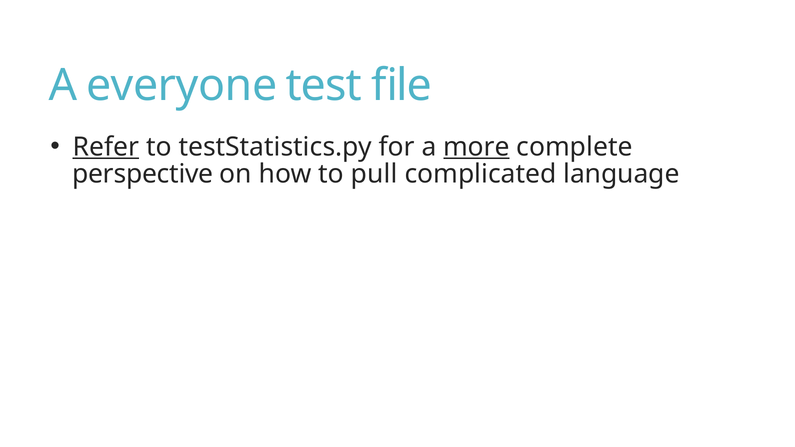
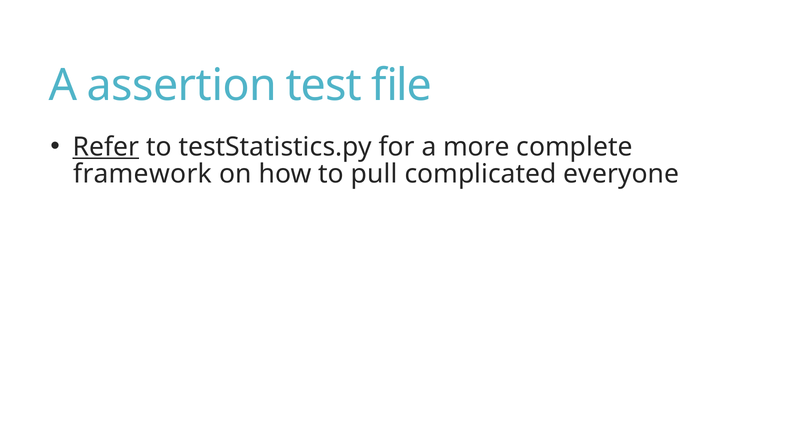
everyone: everyone -> assertion (182, 86)
more underline: present -> none (476, 147)
perspective: perspective -> framework (143, 174)
language: language -> everyone (621, 174)
